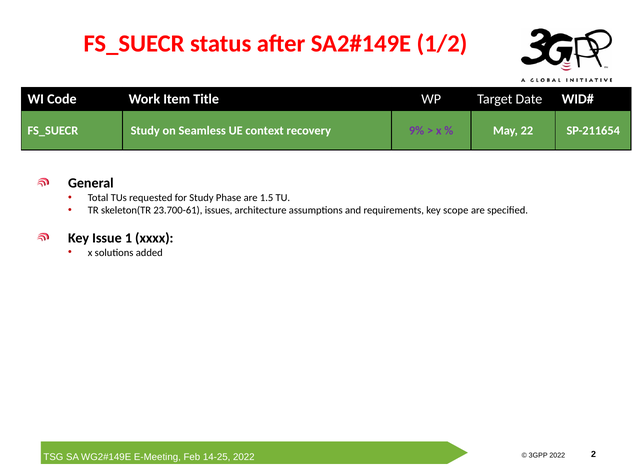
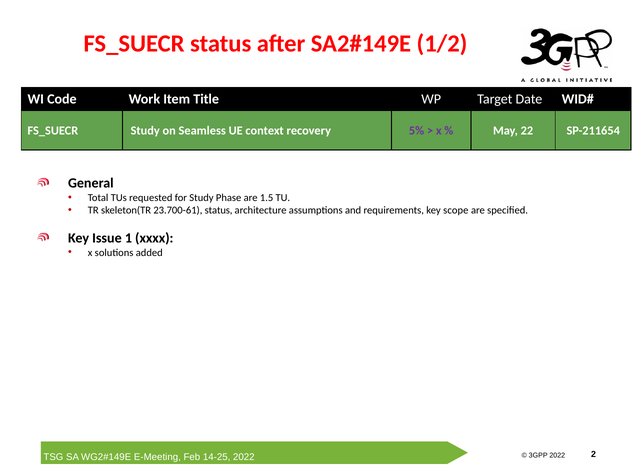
9%: 9% -> 5% (417, 130)
23.700-61 issues: issues -> status (219, 210)
